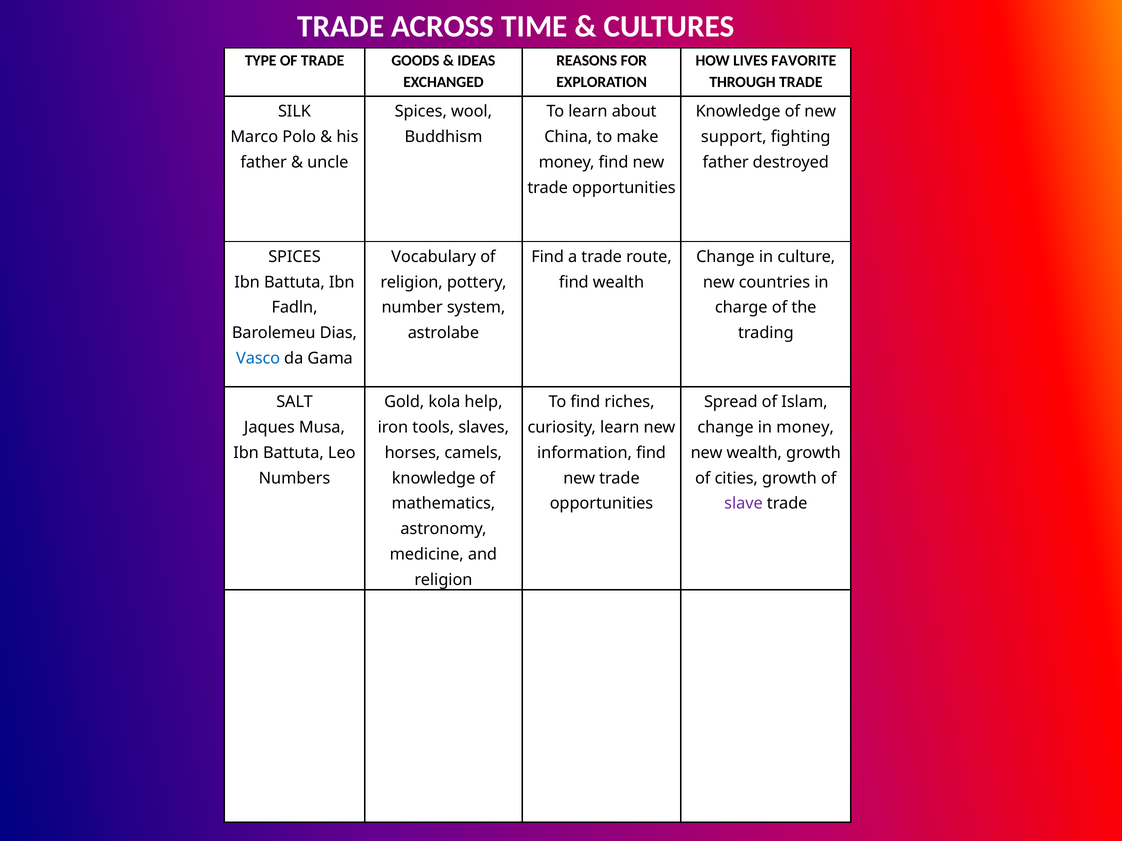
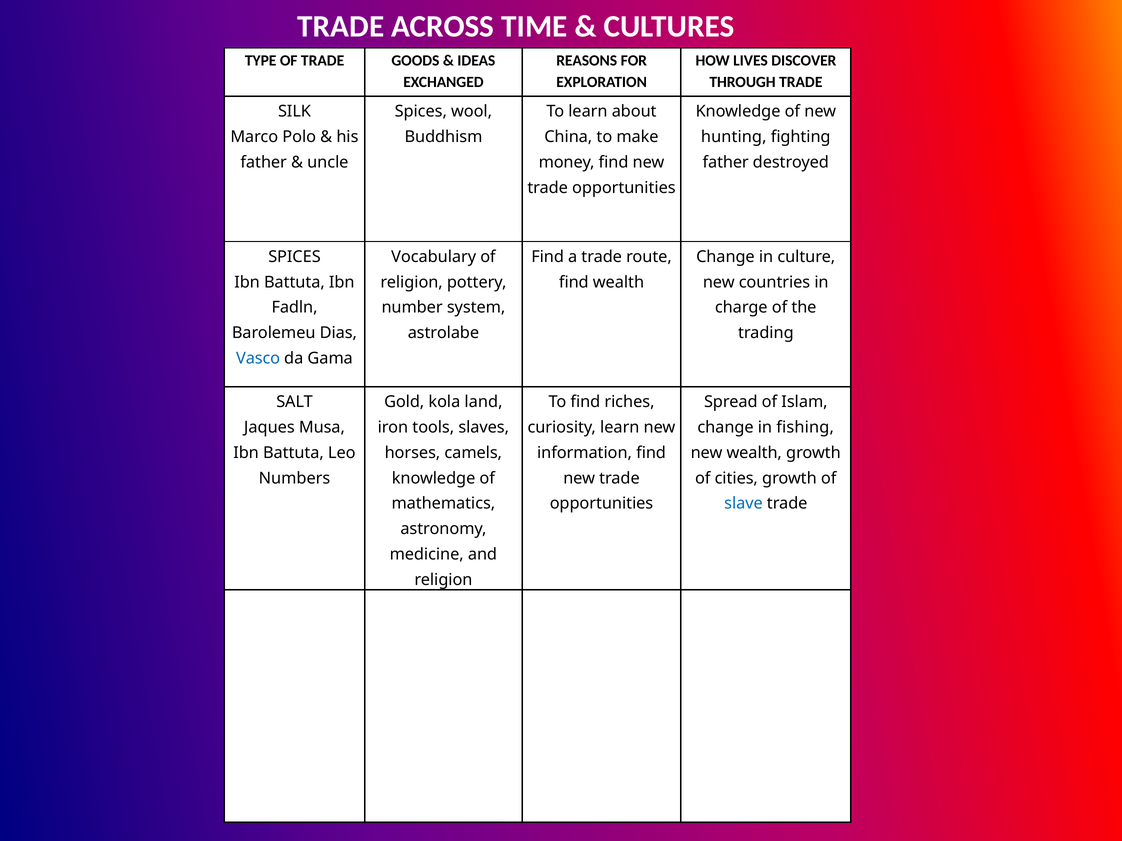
FAVORITE: FAVORITE -> DISCOVER (804, 60)
support: support -> hunting (734, 137)
help: help -> land (483, 402)
in money: money -> fishing (805, 428)
slave colour: purple -> blue (744, 504)
